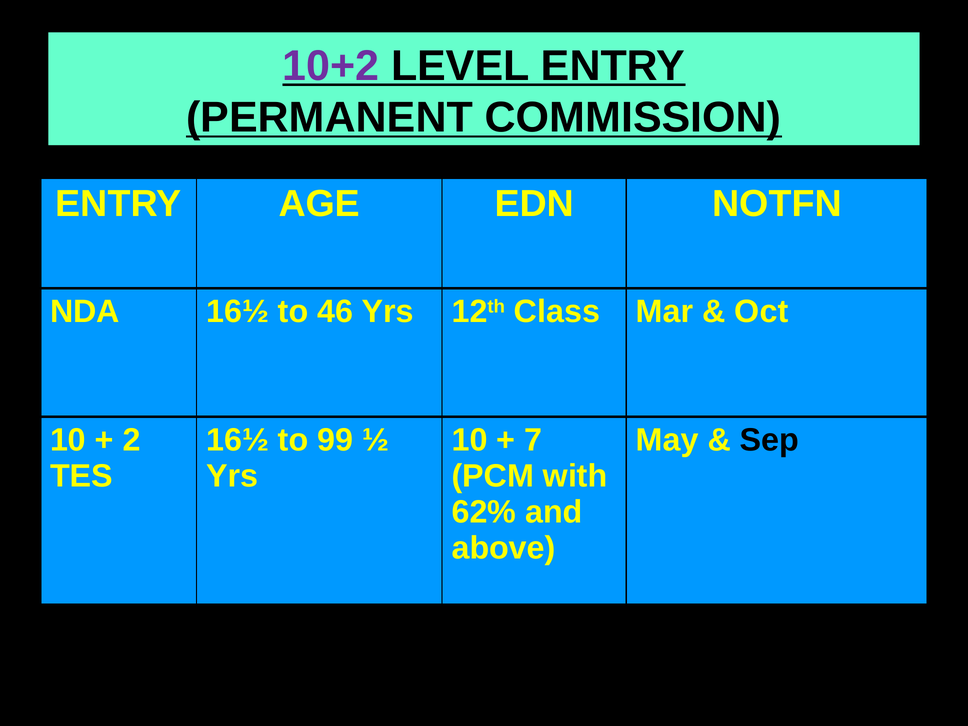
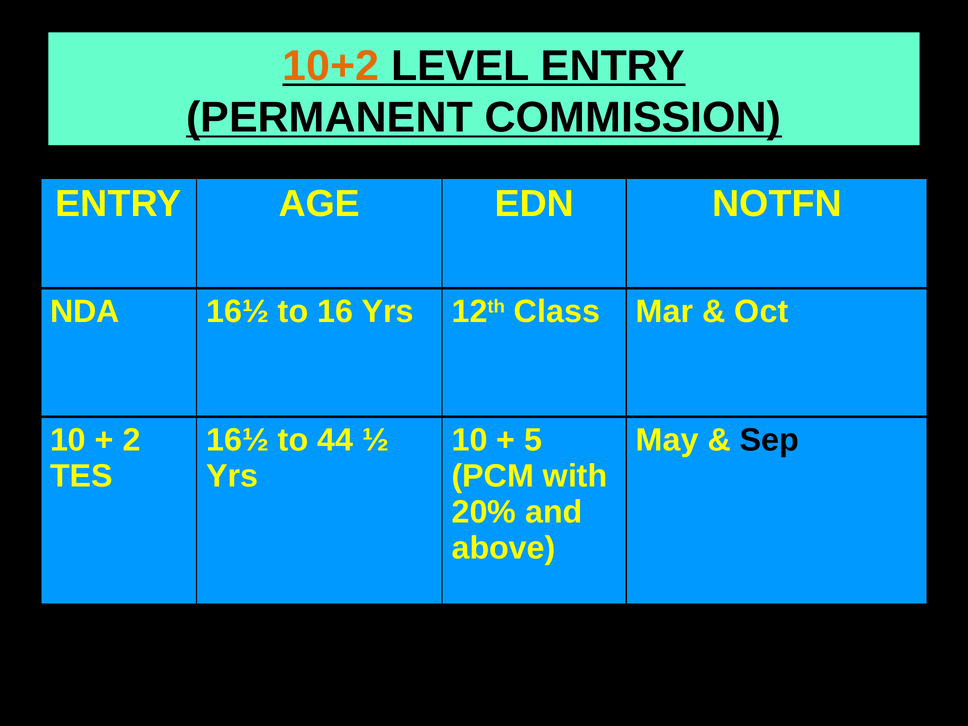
10+2 colour: purple -> orange (331, 66)
46: 46 -> 16 (335, 312)
99: 99 -> 44 (335, 440)
7: 7 -> 5 (533, 440)
62%: 62% -> 20% (484, 512)
